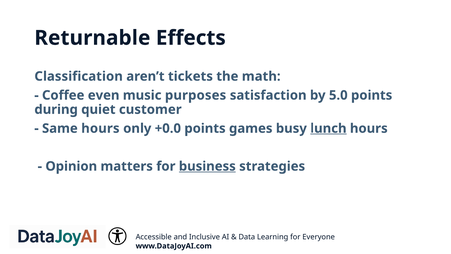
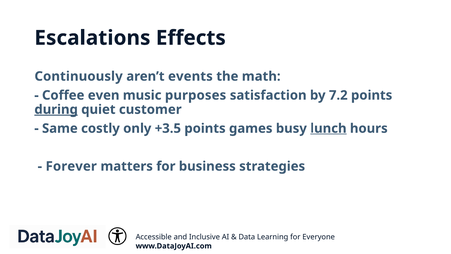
Returnable: Returnable -> Escalations (92, 38)
Classification: Classification -> Continuously (79, 76)
tickets: tickets -> events (190, 76)
5.0: 5.0 -> 7.2 (338, 95)
during underline: none -> present (56, 109)
Same hours: hours -> costly (100, 128)
+0.0: +0.0 -> +3.5 (168, 128)
Opinion: Opinion -> Forever (71, 166)
business underline: present -> none (207, 166)
